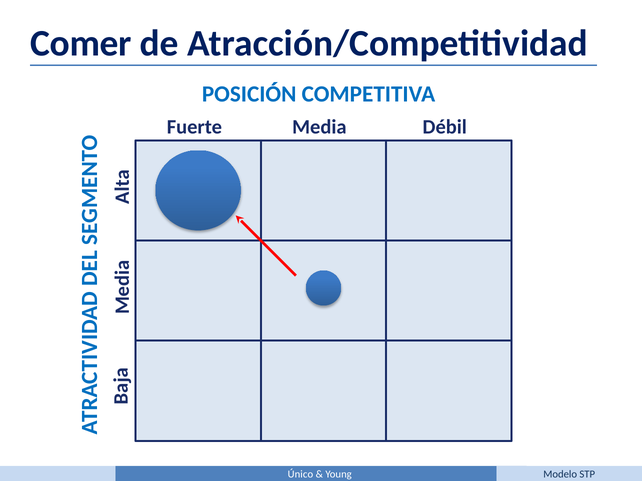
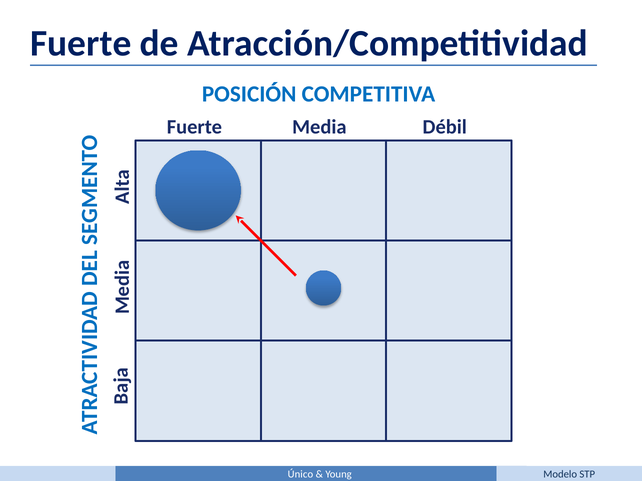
Comer: Comer -> Fuerte (81, 43)
